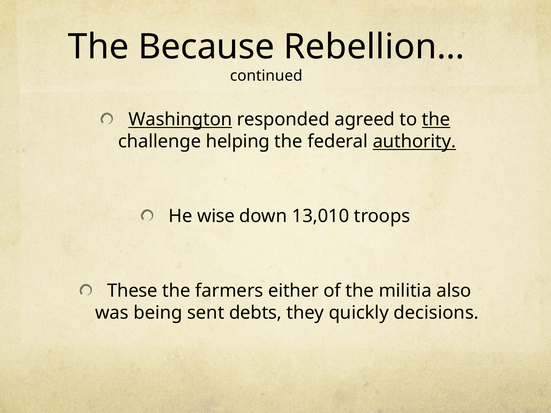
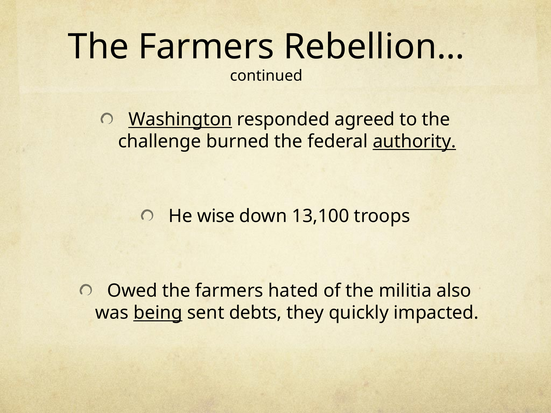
Because: Because -> Farmers (206, 47)
the underline: present -> none (436, 120)
helping: helping -> burned (238, 142)
13,010: 13,010 -> 13,100 (321, 216)
These: These -> Owed (132, 291)
either: either -> hated (293, 291)
being underline: none -> present (158, 313)
decisions: decisions -> impacted (436, 313)
